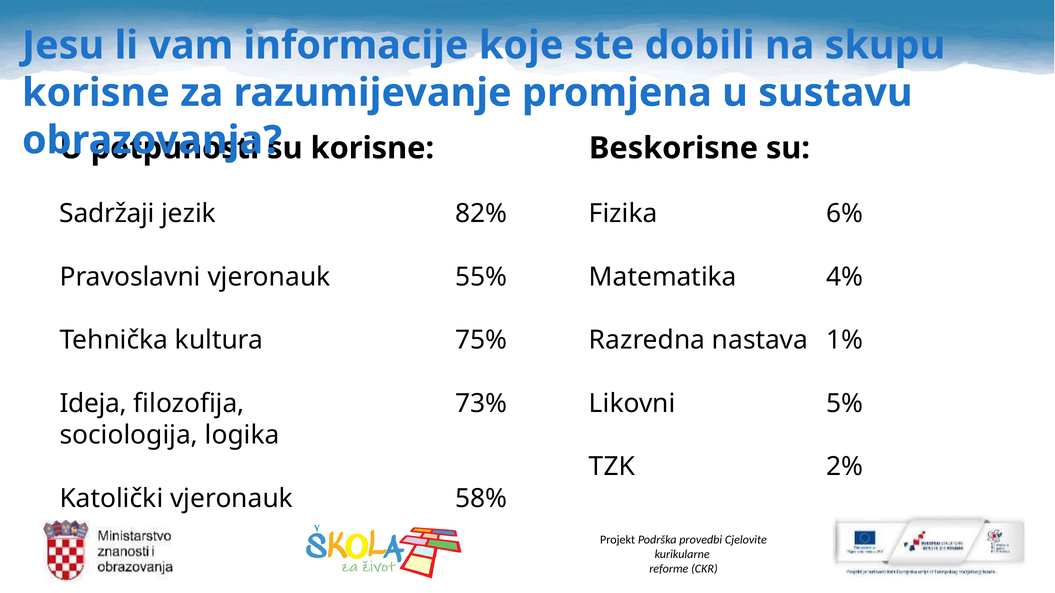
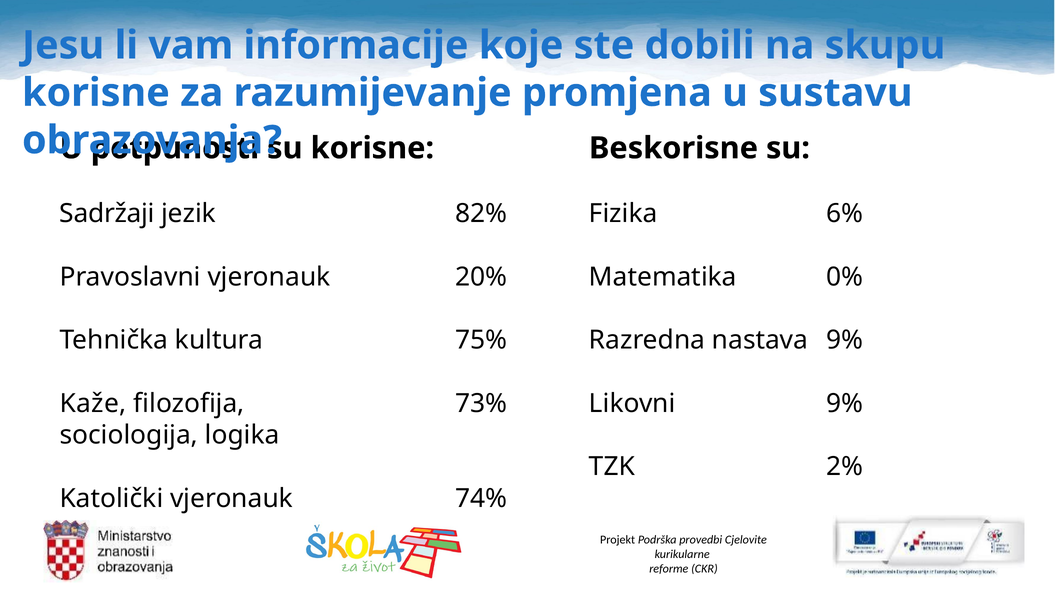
55%: 55% -> 20% (481, 277)
4%: 4% -> 0% (845, 277)
nastava 1%: 1% -> 9% (845, 340)
Ideja: Ideja -> Kaže (93, 404)
Likovni 5%: 5% -> 9% (845, 404)
58%: 58% -> 74% (481, 499)
